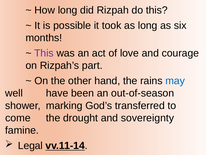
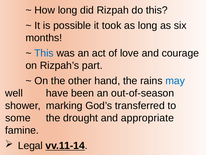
This colour: purple -> blue (44, 53)
come: come -> some (18, 118)
sovereignty: sovereignty -> appropriate (147, 118)
